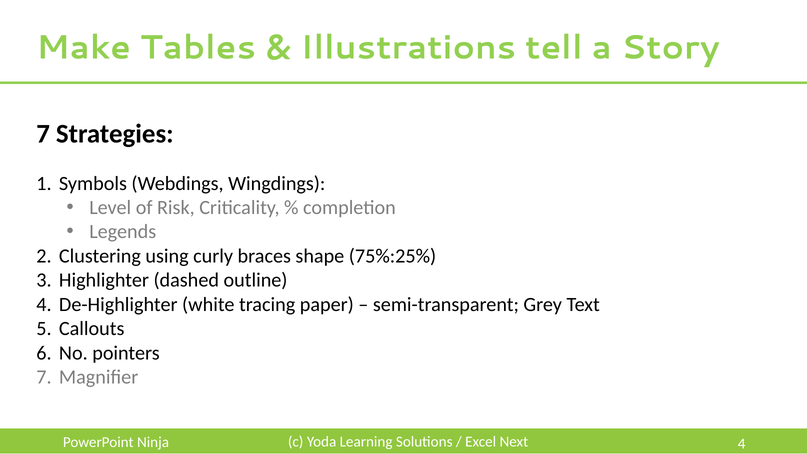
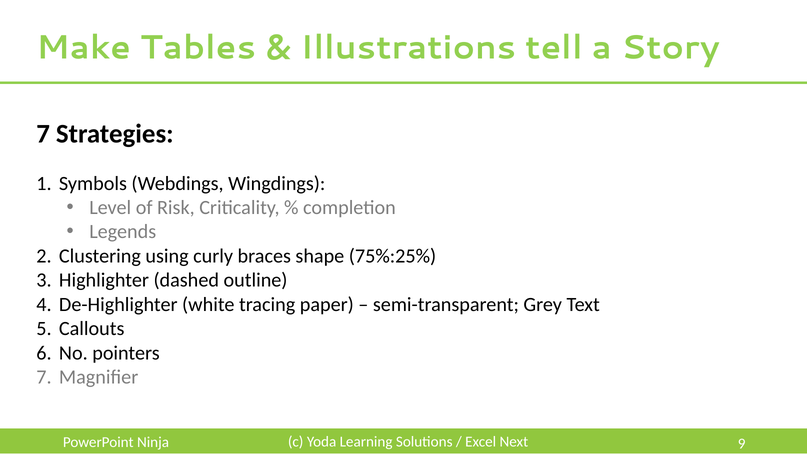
Ninja 4: 4 -> 9 (742, 444)
